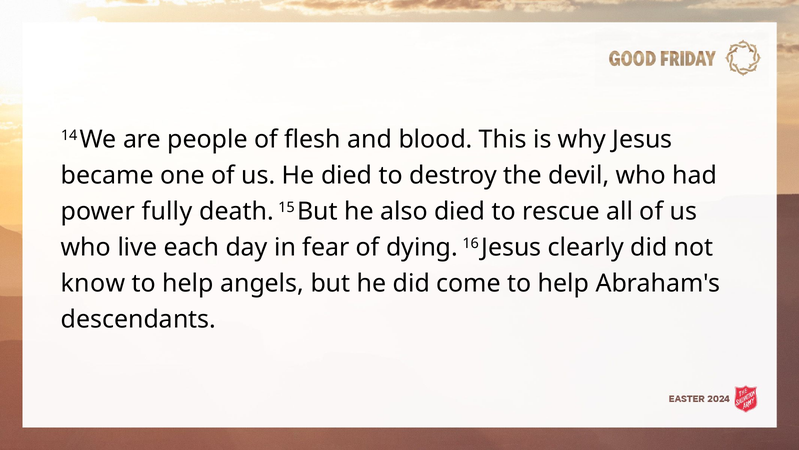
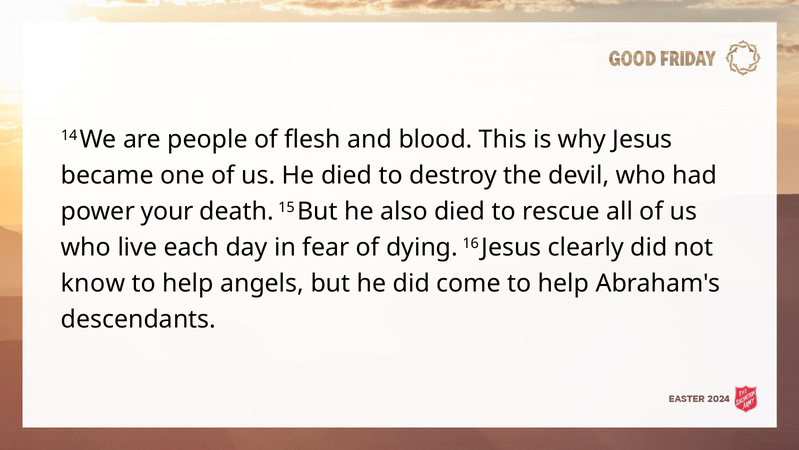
fully: fully -> your (167, 211)
